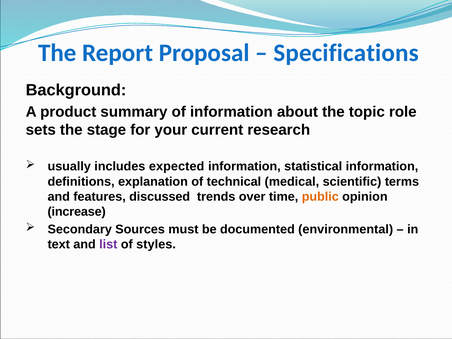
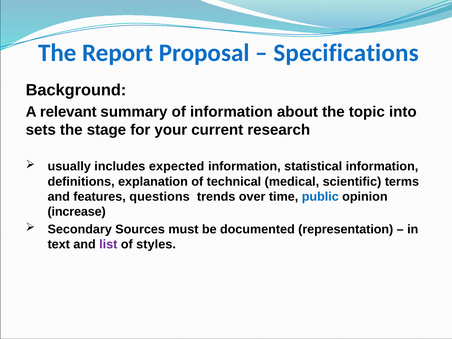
product: product -> relevant (68, 112)
role: role -> into (403, 112)
discussed: discussed -> questions (160, 197)
public colour: orange -> blue (320, 197)
environmental: environmental -> representation (346, 229)
